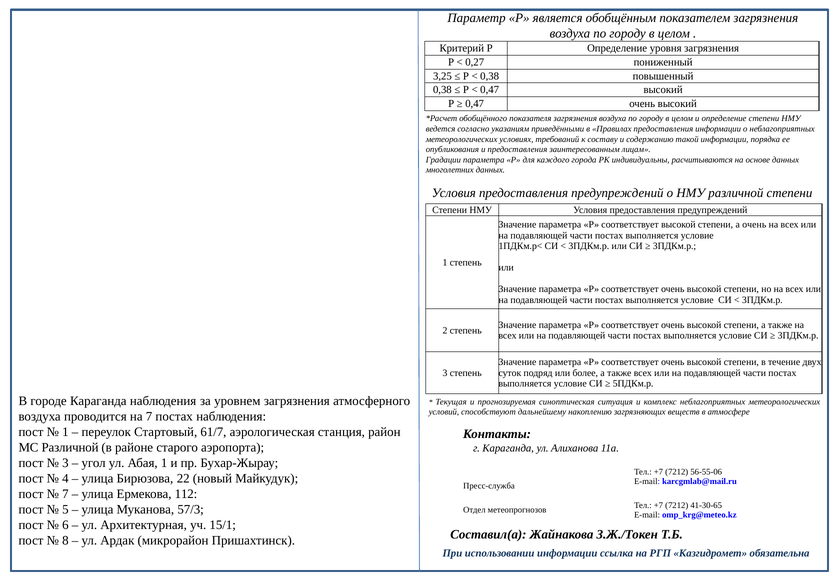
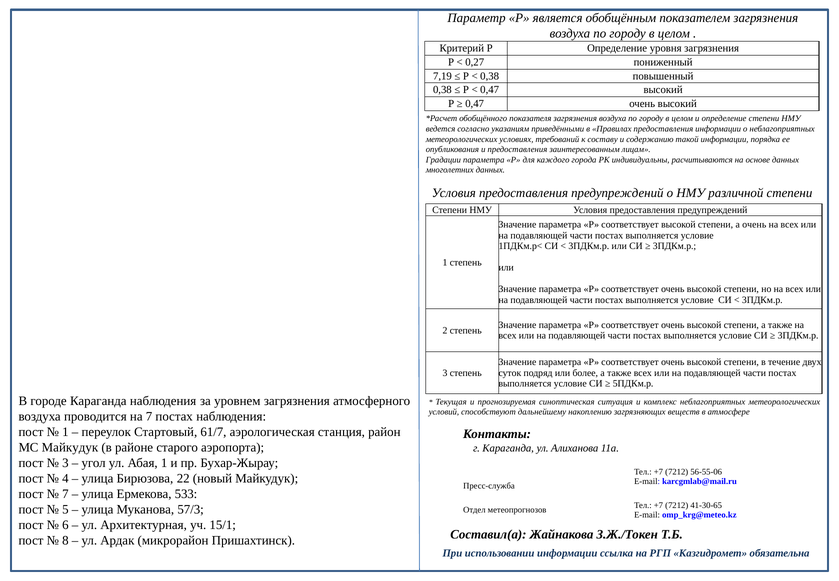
3,25: 3,25 -> 7,19 (442, 76)
МС Различной: Различной -> Майкудук (70, 447)
112: 112 -> 533 (186, 494)
